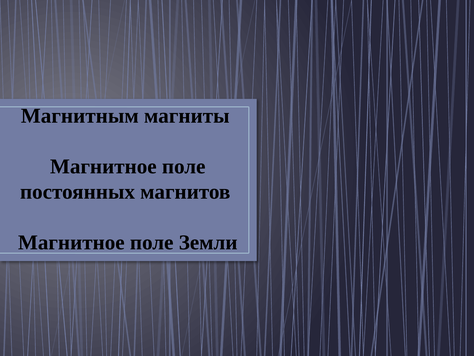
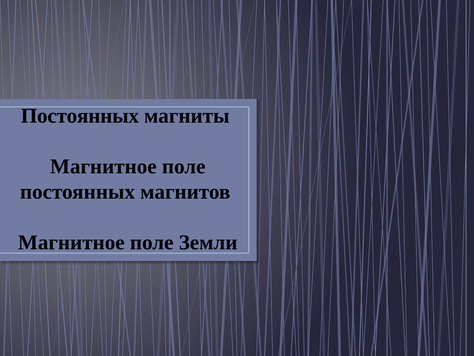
Магнитным: Магнитным -> Постоянных (80, 116)
